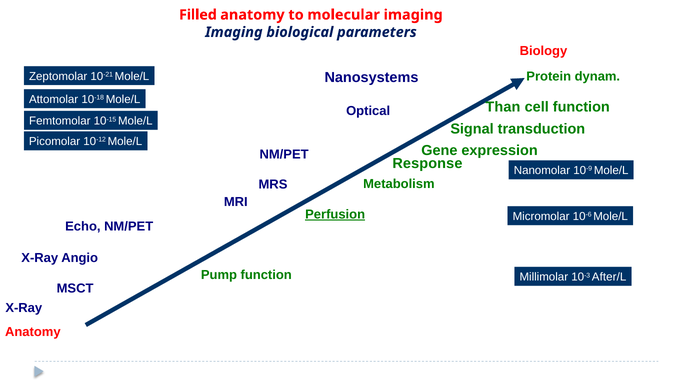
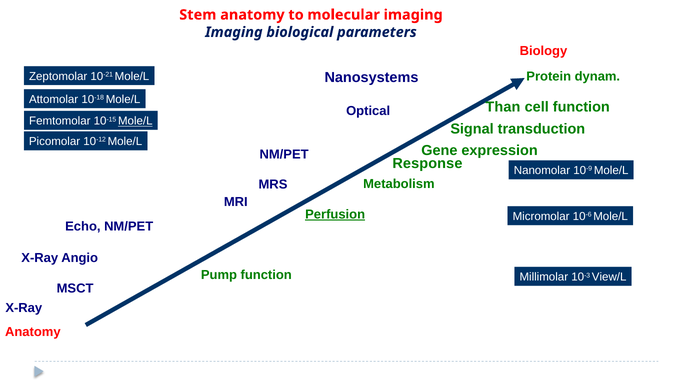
Filled: Filled -> Stem (198, 15)
Mole/L underline: none -> present (135, 121)
After/L: After/L -> View/L (609, 277)
